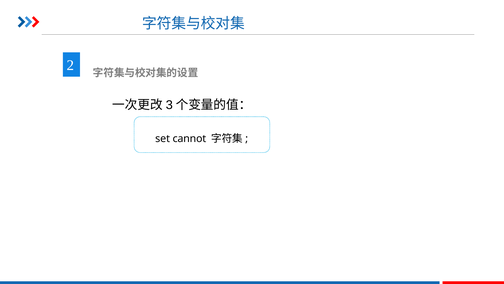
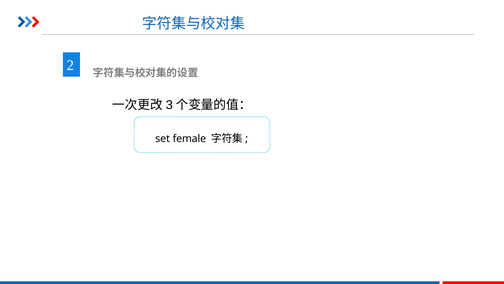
cannot: cannot -> female (189, 139)
